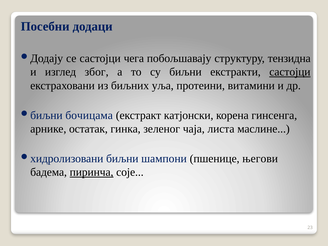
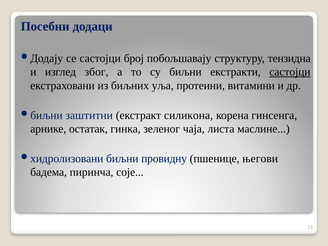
чега: чега -> број (134, 58)
бочицама: бочицама -> заштитни (89, 115)
катјонски: катјонски -> силикона (189, 115)
шампони: шампони -> провидну (164, 159)
пиринча underline: present -> none (92, 172)
